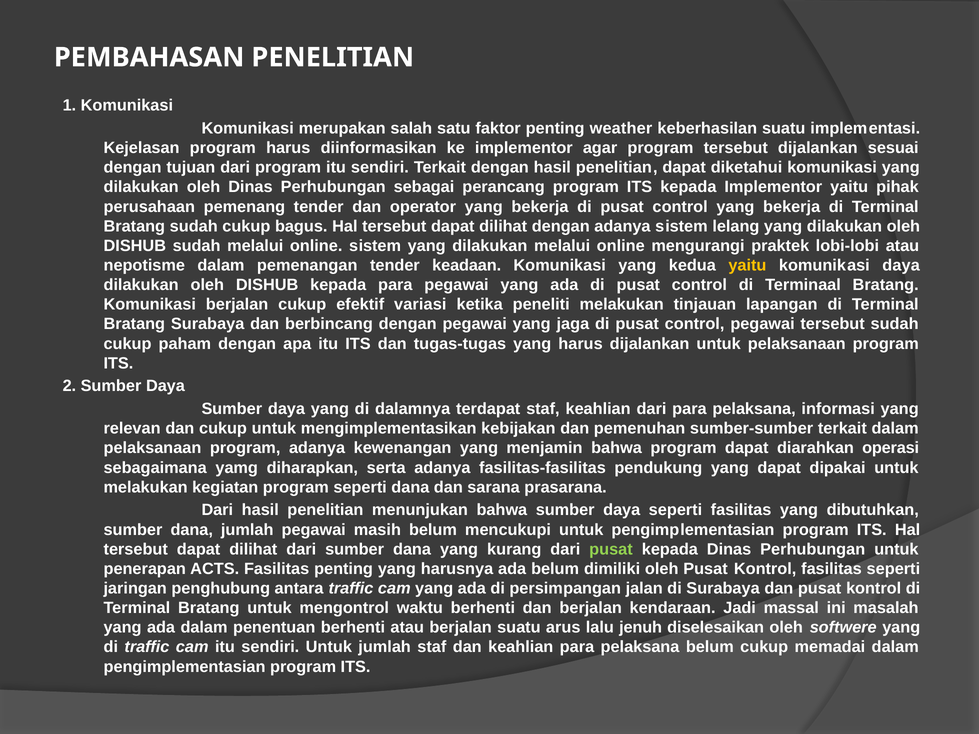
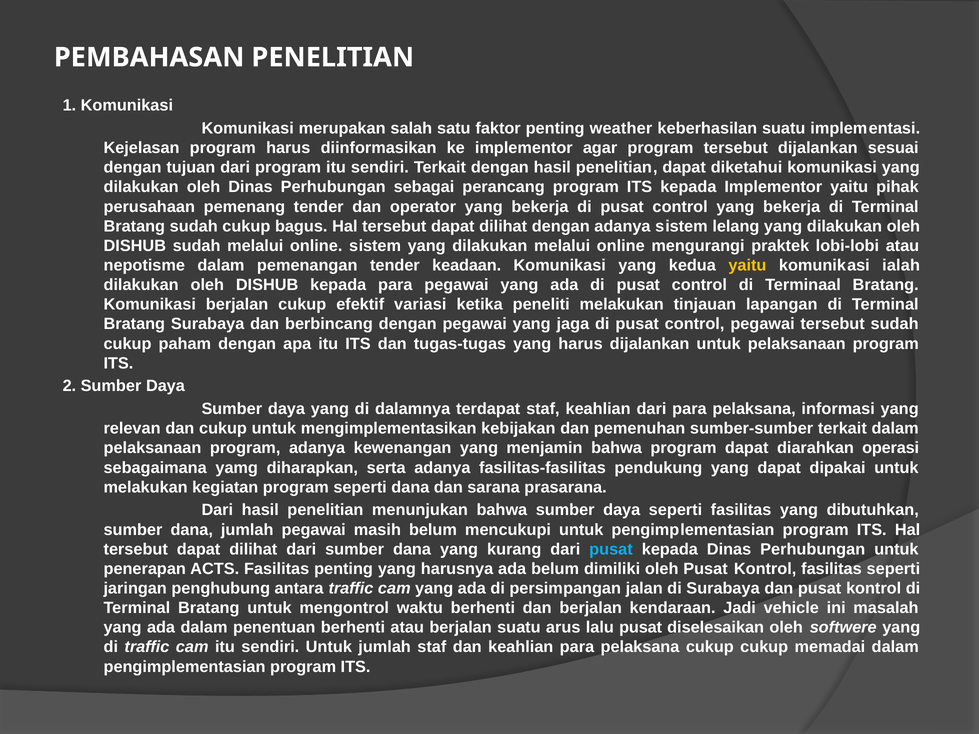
komunikasi daya: daya -> ialah (901, 265)
pusat colour: light green -> light blue (611, 549)
massal: massal -> vehicle (791, 608)
lalu jenuh: jenuh -> pusat (641, 628)
pelaksana belum: belum -> cukup (710, 647)
